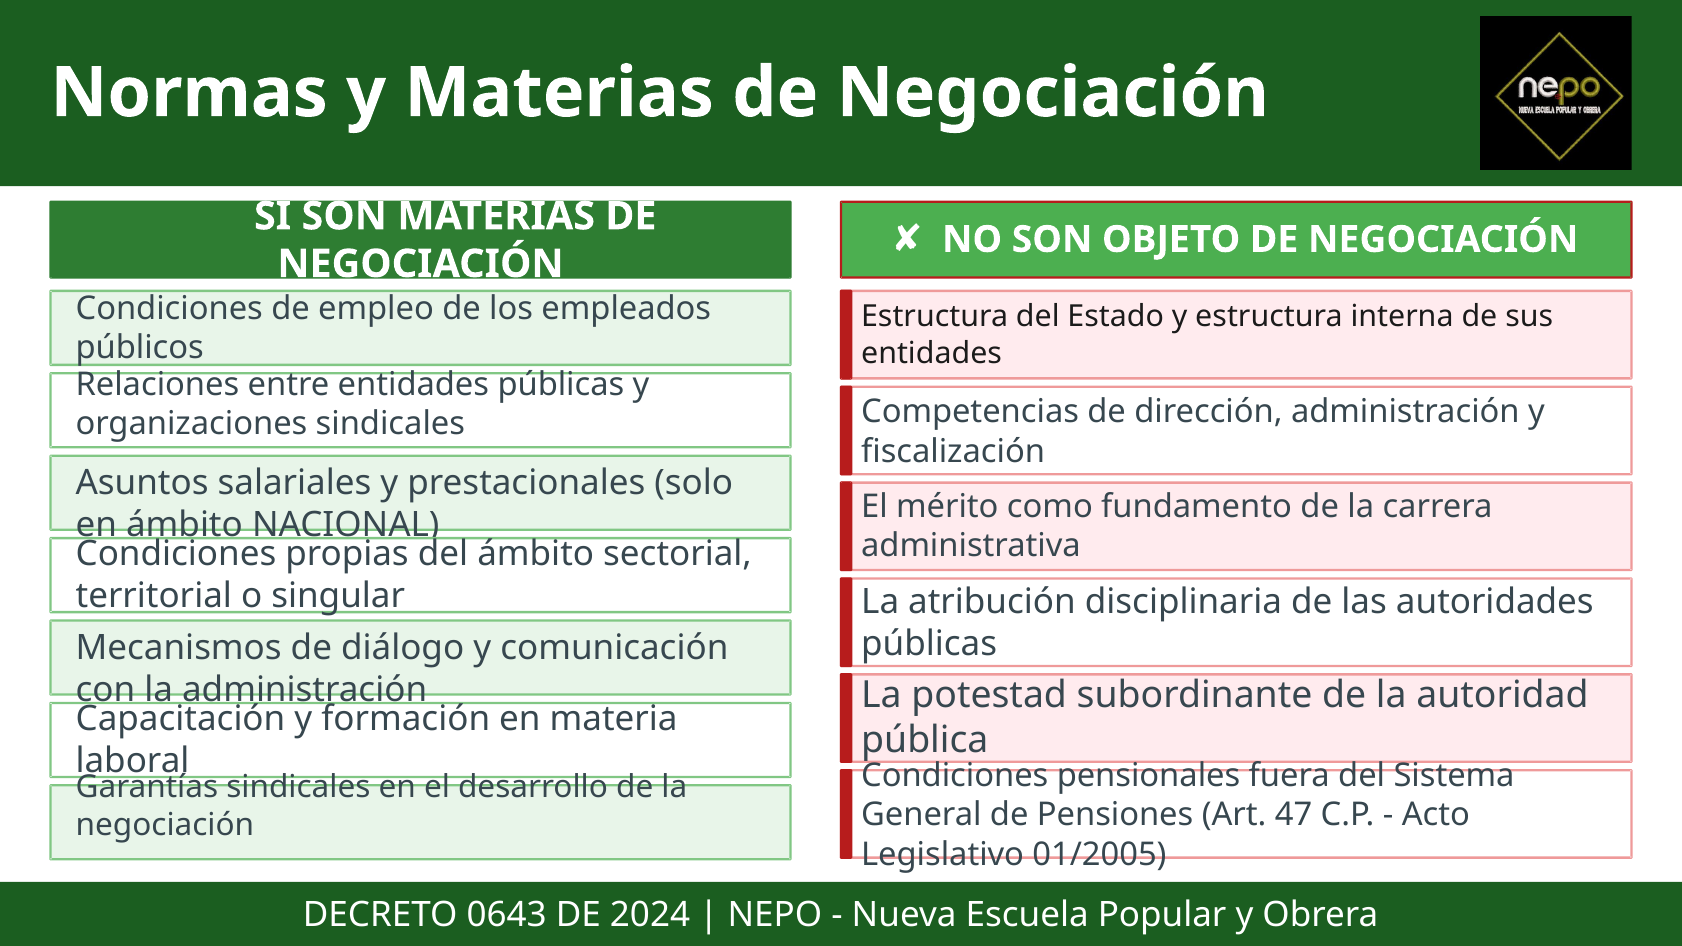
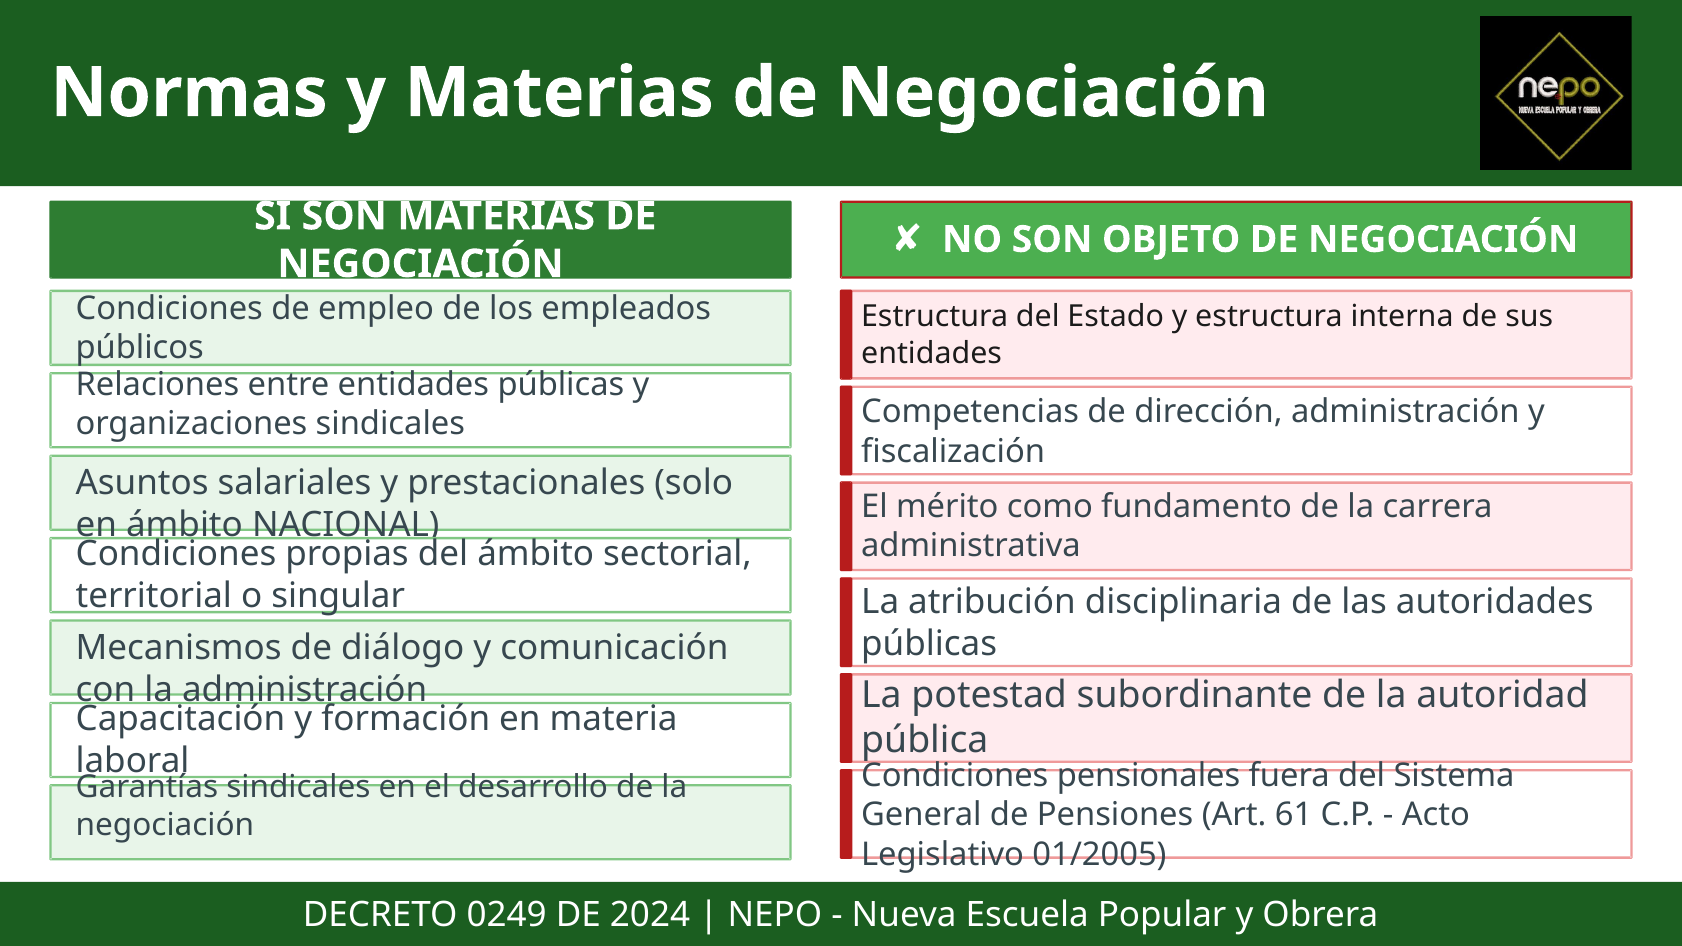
47: 47 -> 61 (1294, 815)
0643: 0643 -> 0249 (507, 915)
